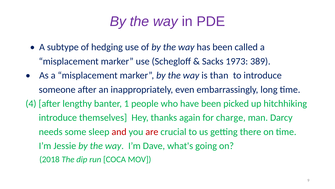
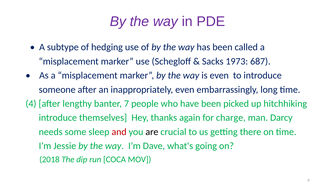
389: 389 -> 687 (260, 61)
is than: than -> even (219, 75)
1: 1 -> 7 (127, 103)
are colour: red -> black (152, 131)
